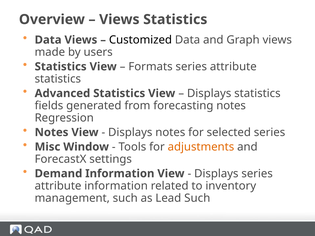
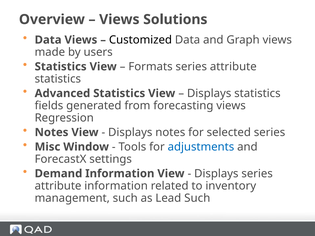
Views Statistics: Statistics -> Solutions (175, 19)
forecasting notes: notes -> views (231, 106)
adjustments colour: orange -> blue (201, 147)
